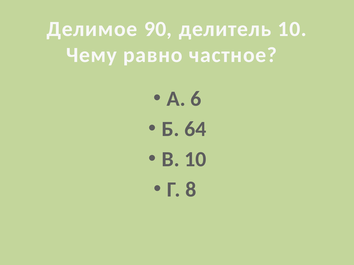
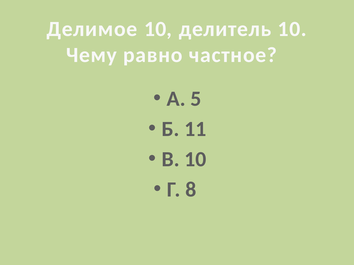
Делимое 90: 90 -> 10 (158, 29)
6: 6 -> 5 (196, 99)
64: 64 -> 11 (195, 129)
